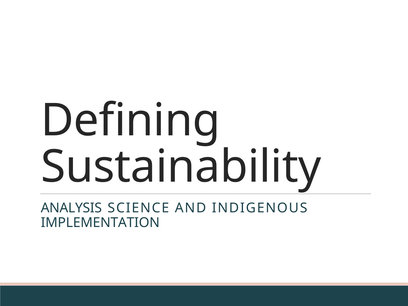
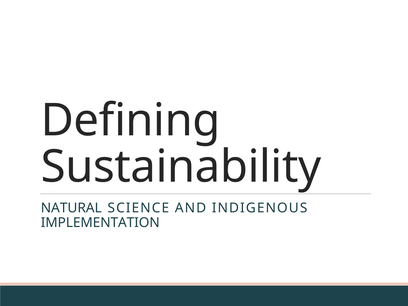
ANALYSIS: ANALYSIS -> NATURAL (71, 208)
